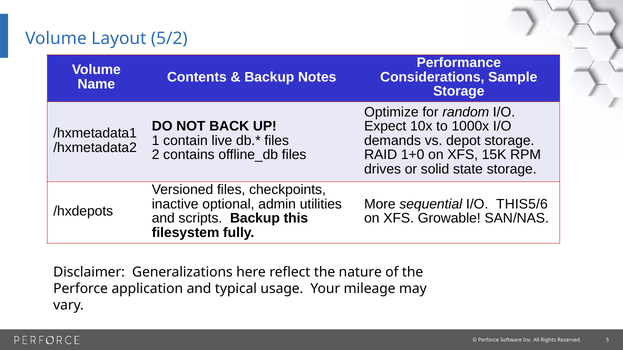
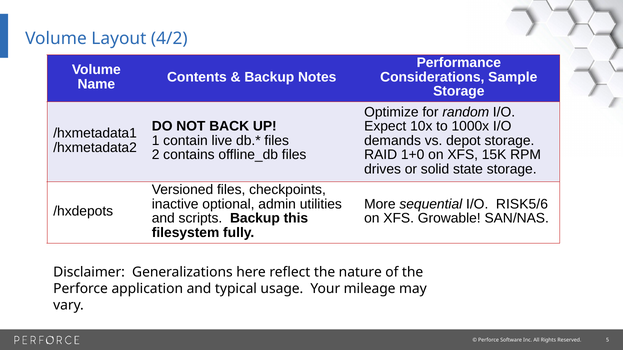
5/2: 5/2 -> 4/2 (169, 39)
THIS5/6: THIS5/6 -> RISK5/6 (522, 204)
